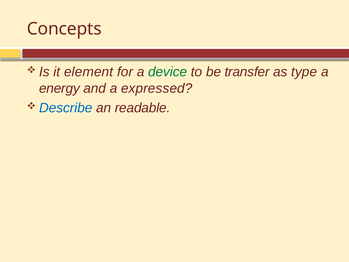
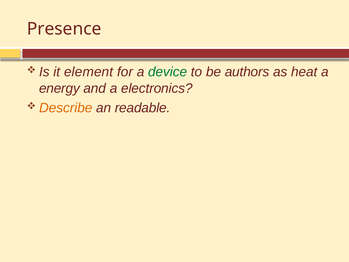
Concepts: Concepts -> Presence (64, 29)
transfer: transfer -> authors (247, 72)
type: type -> heat (304, 72)
expressed: expressed -> electronics (157, 88)
Describe colour: blue -> orange (66, 108)
